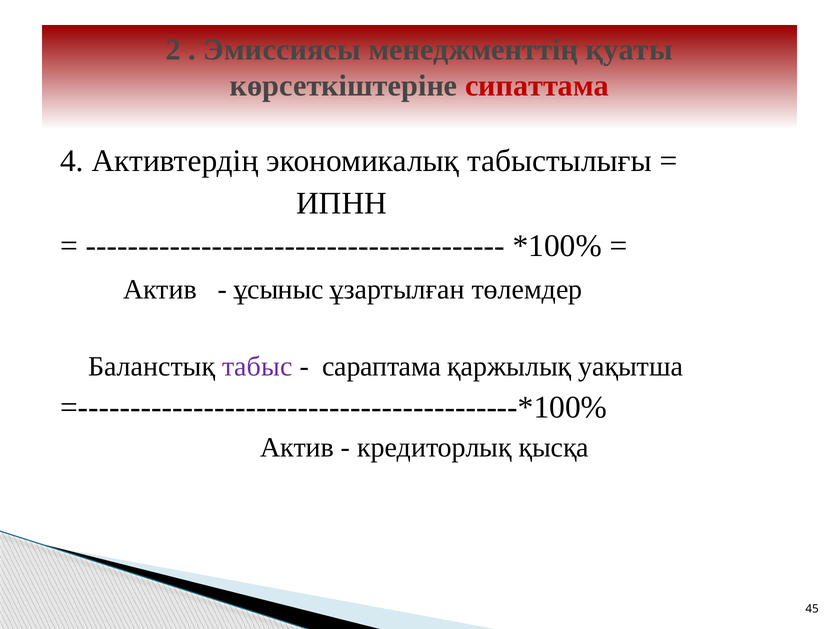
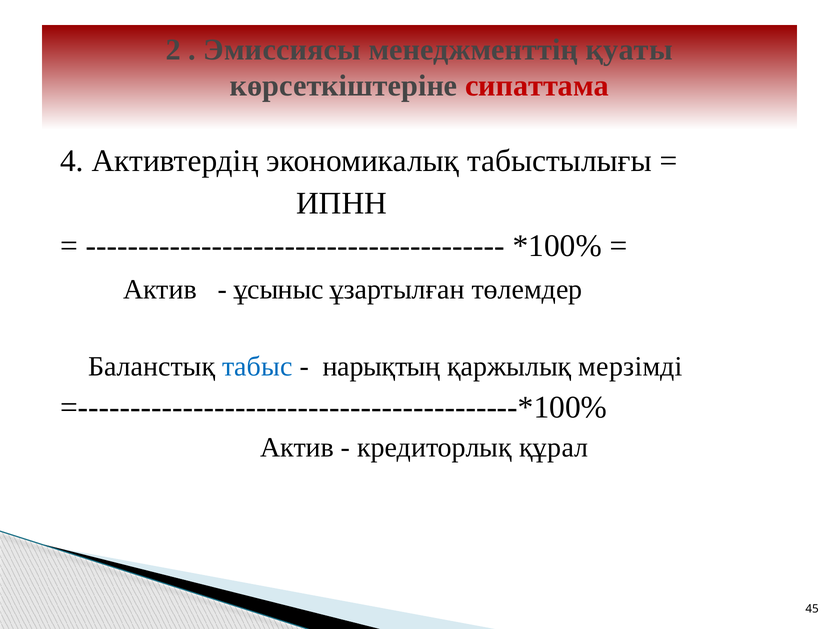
табыс colour: purple -> blue (257, 367)
сараптама: сараптама -> нарықтың (382, 367)
уақытша: уақытша -> мерзімді (631, 367)
қысқа: қысқа -> құрал (554, 447)
